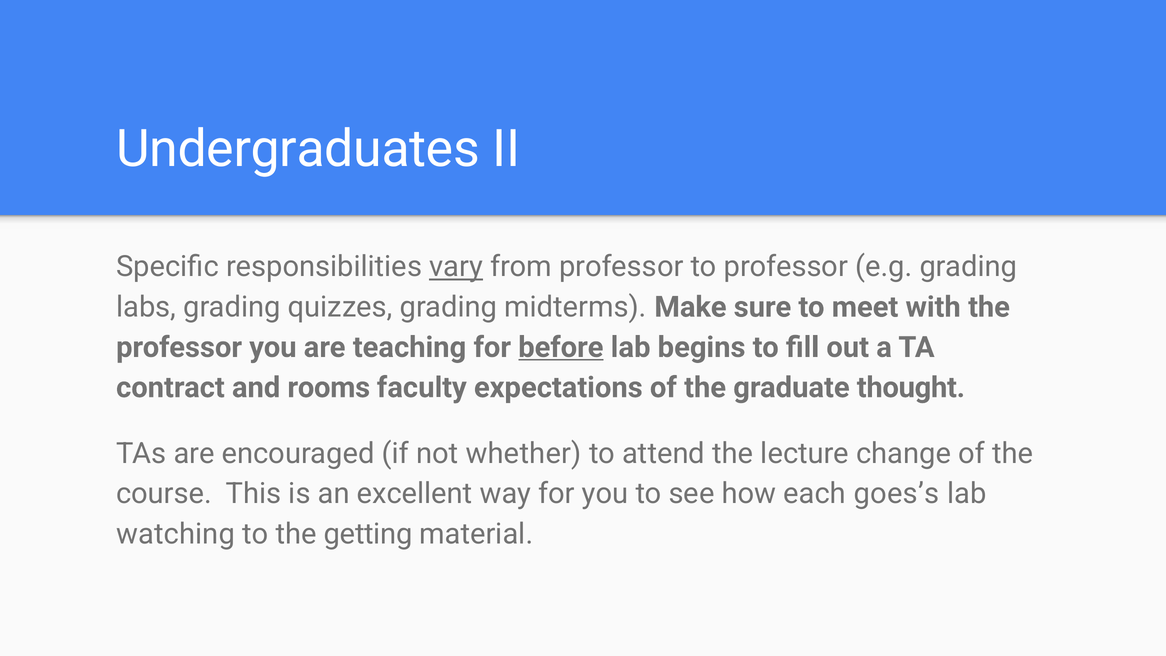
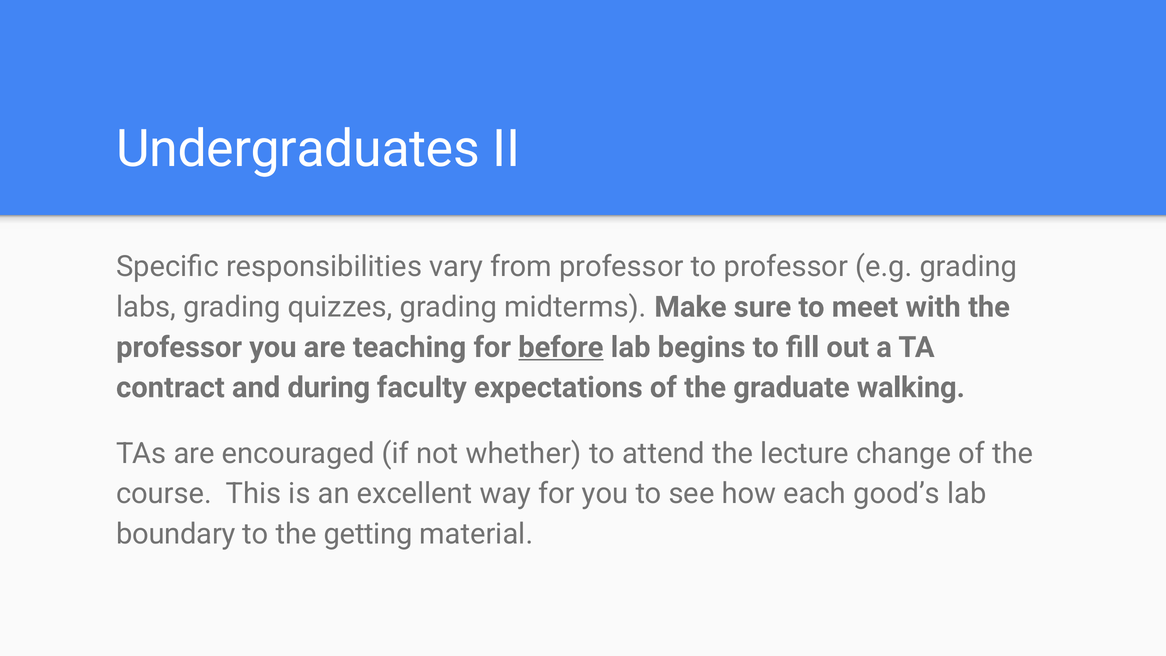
vary underline: present -> none (456, 267)
rooms: rooms -> during (329, 387)
thought: thought -> walking (911, 387)
goes’s: goes’s -> good’s (897, 494)
watching: watching -> boundary (176, 534)
